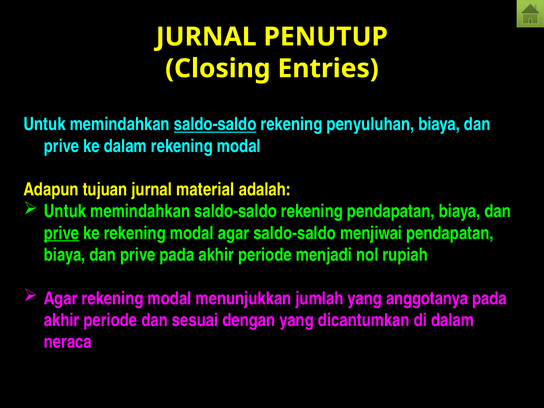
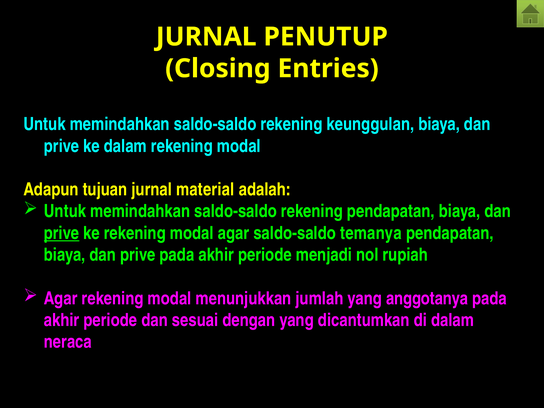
saldo-saldo underline: present -> none (215, 124)
penyuluhan: penyuluhan -> keunggulan (370, 124)
menjiwai: menjiwai -> temanya (371, 233)
